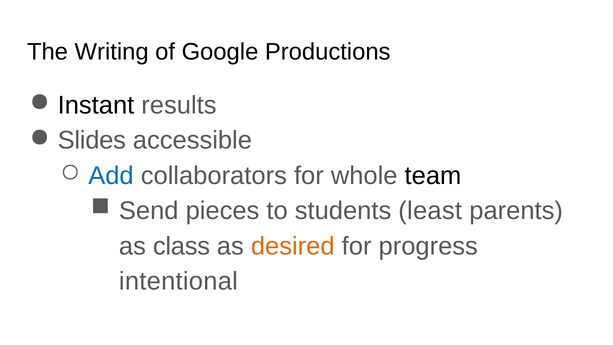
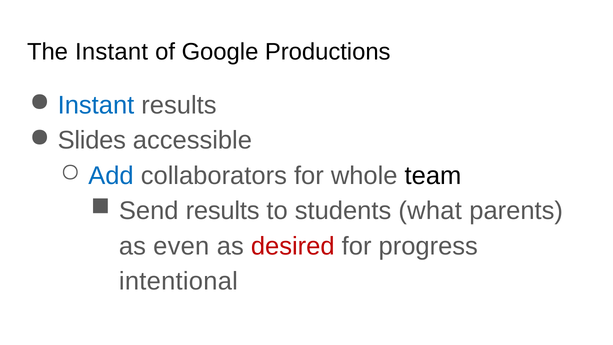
The Writing: Writing -> Instant (112, 52)
Instant colour: black -> blue (96, 105)
Send pieces: pieces -> results (223, 211)
least: least -> what (430, 211)
class: class -> even (181, 246)
desired colour: orange -> red (293, 246)
